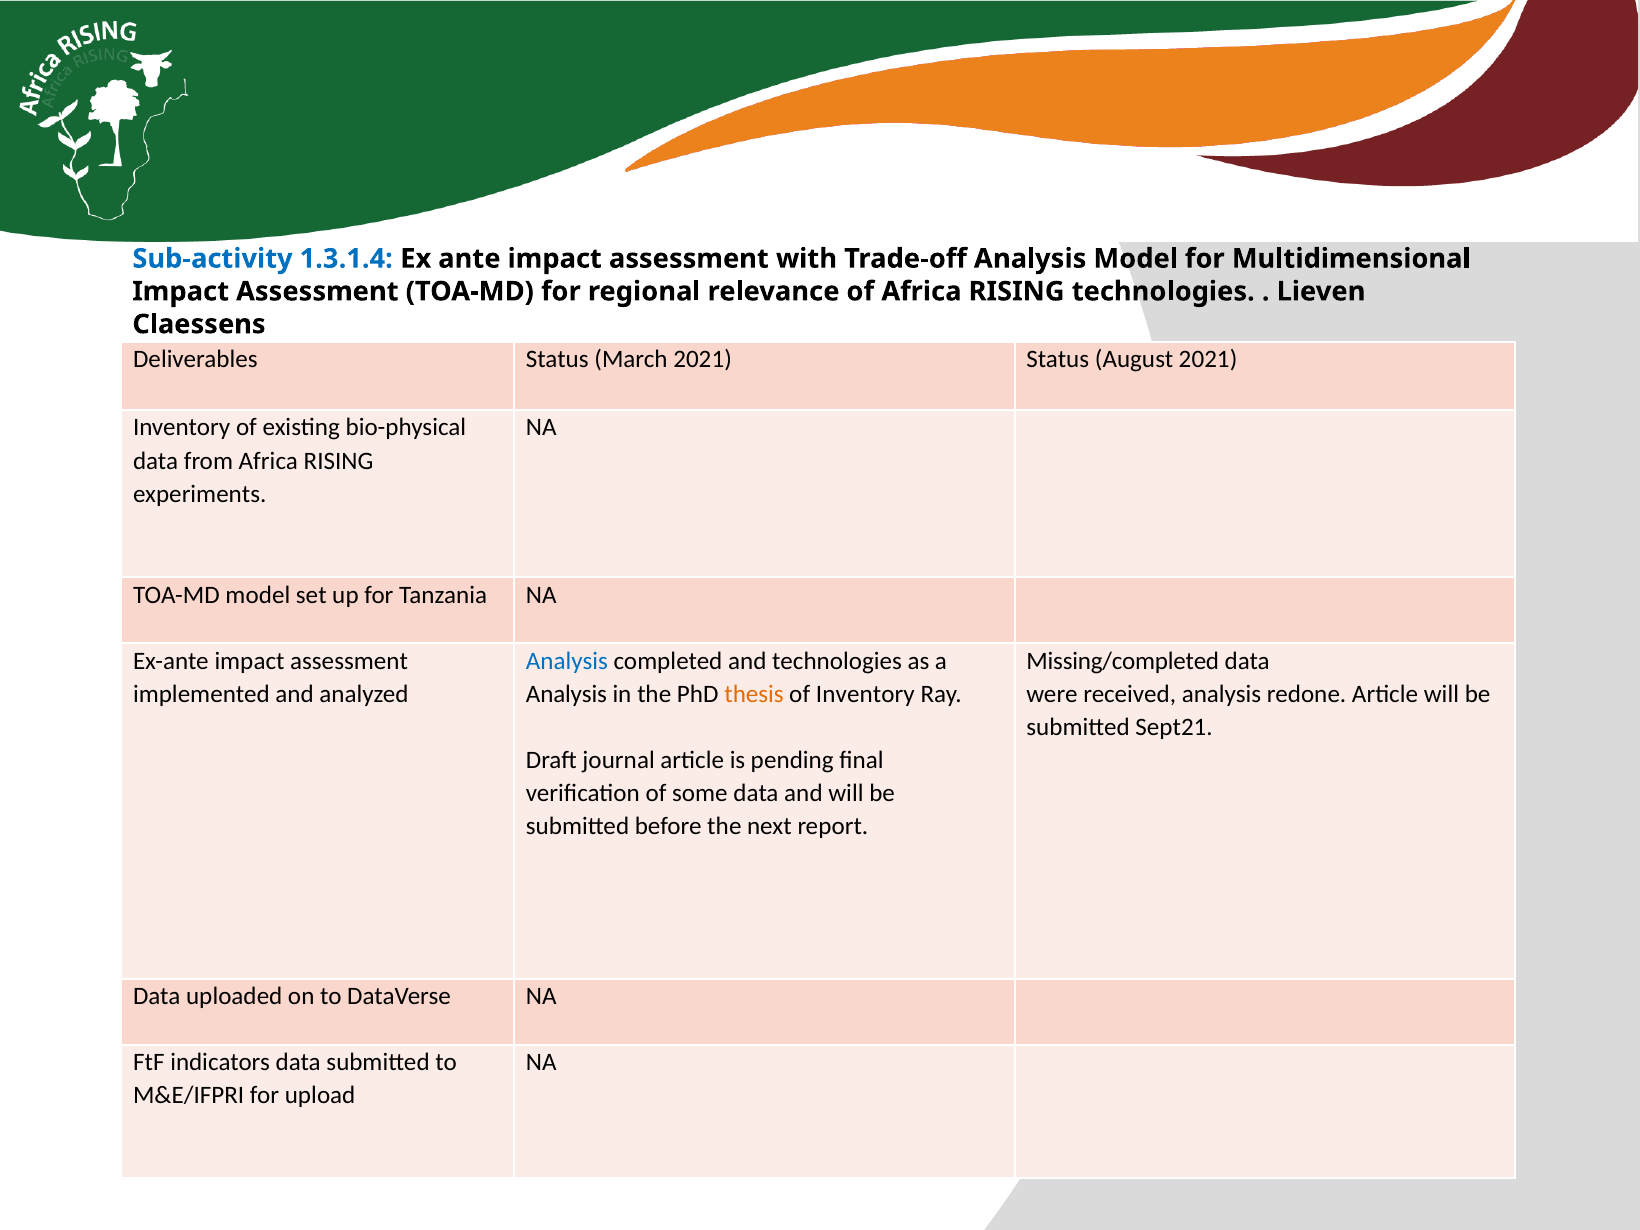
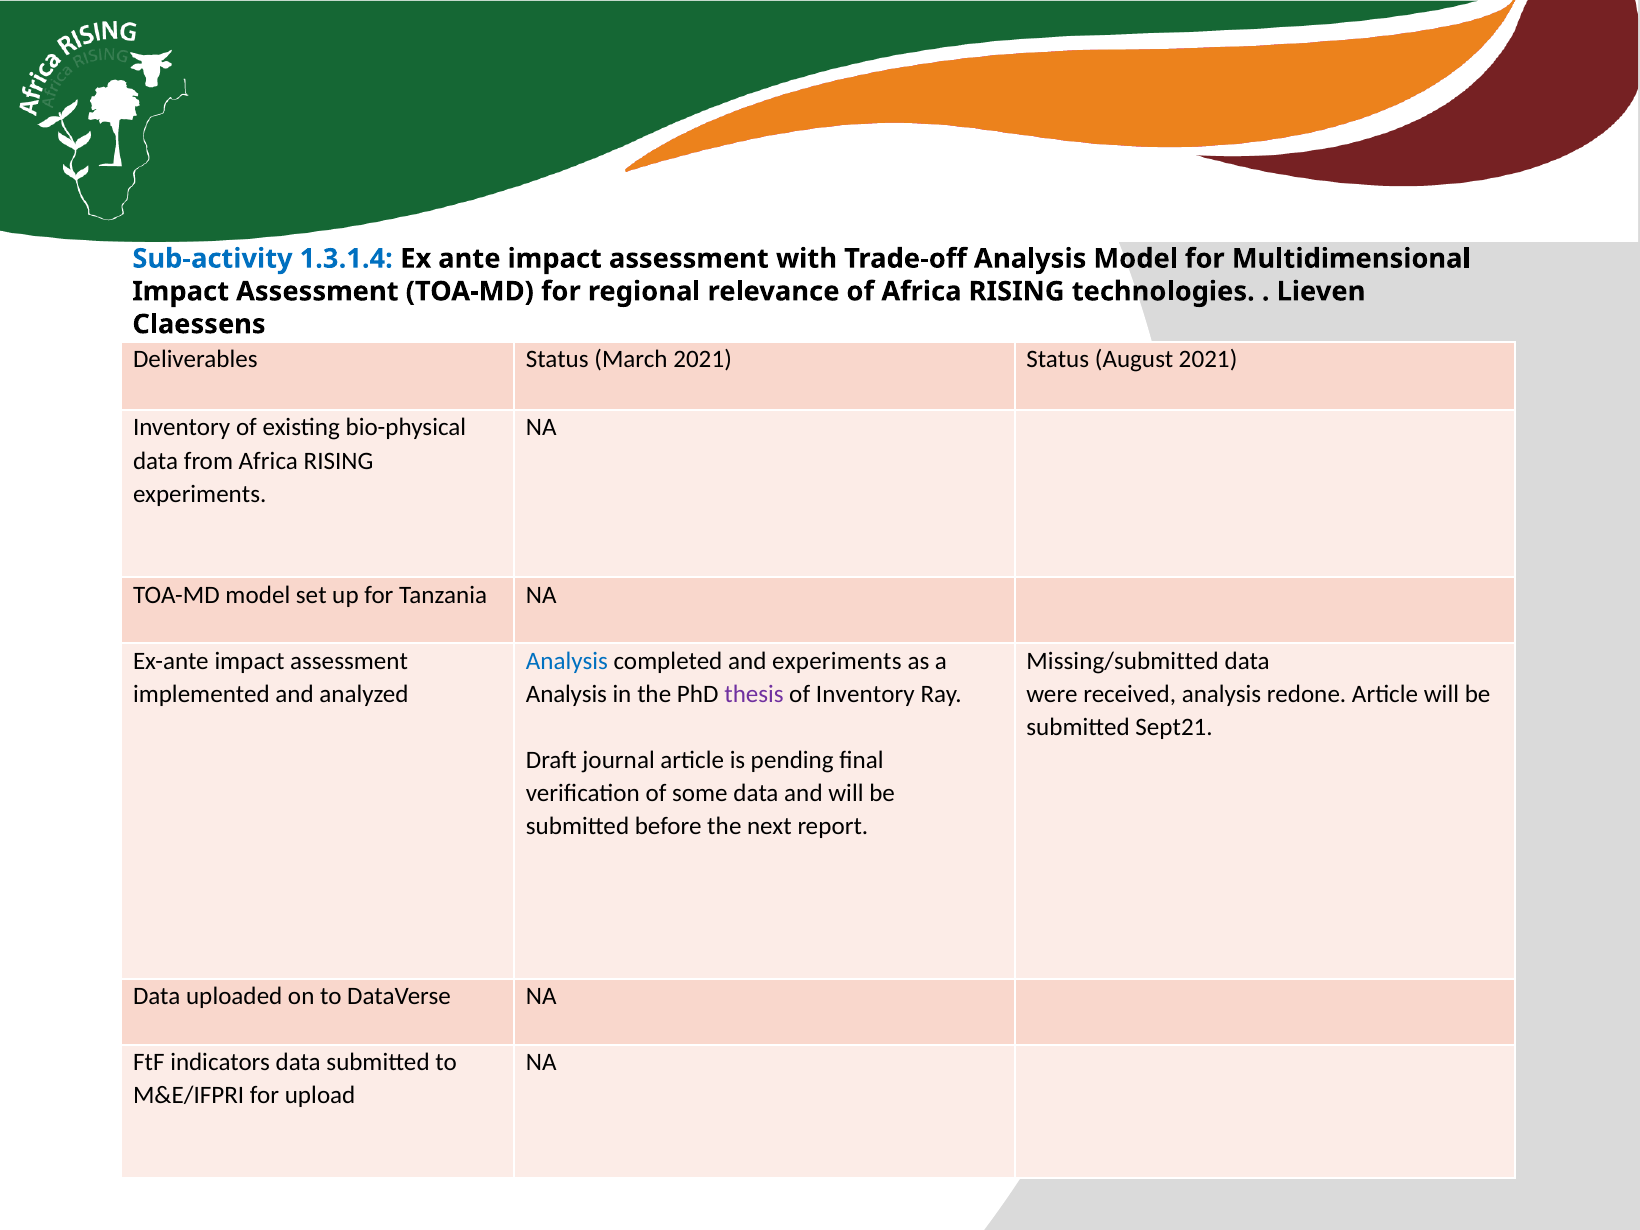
and technologies: technologies -> experiments (837, 661)
Missing/completed: Missing/completed -> Missing/submitted (1123, 661)
thesis colour: orange -> purple (754, 694)
